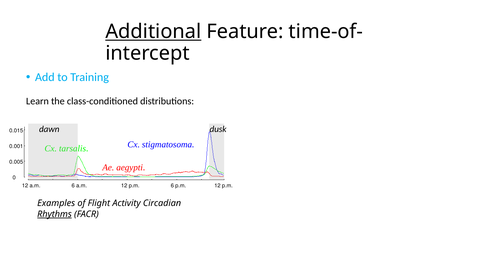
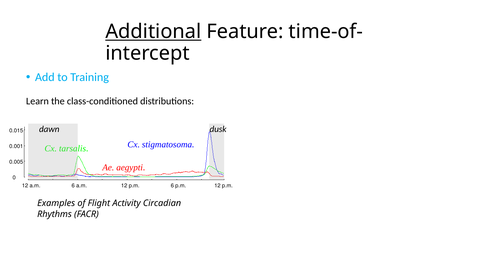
Rhythms underline: present -> none (55, 214)
